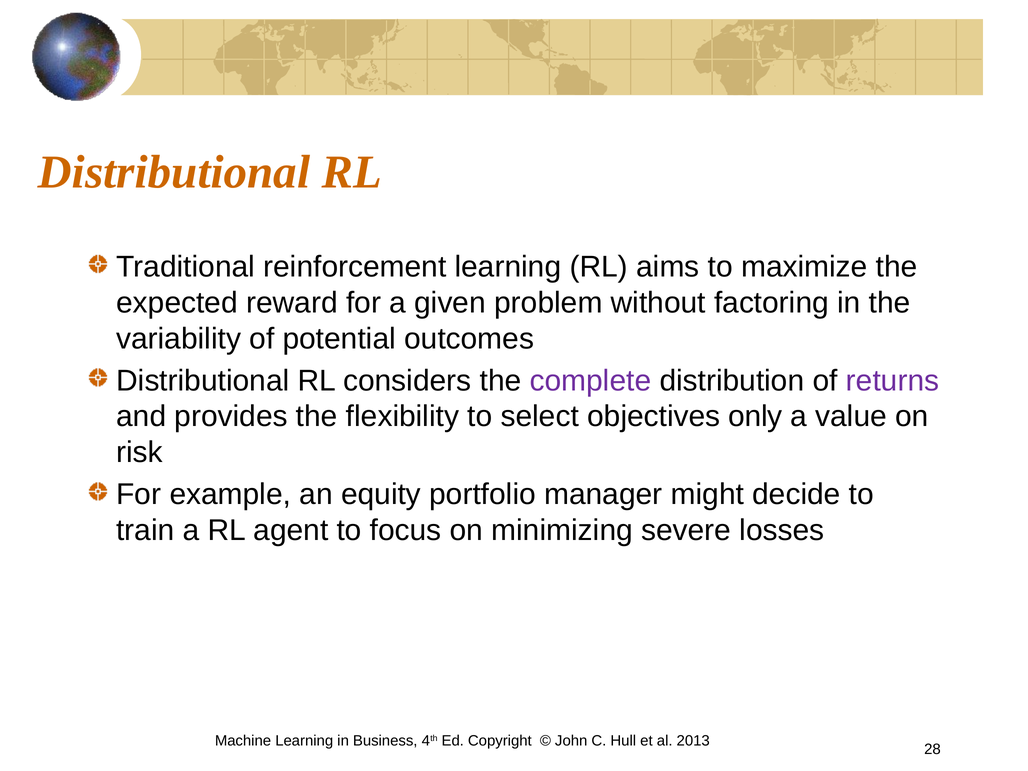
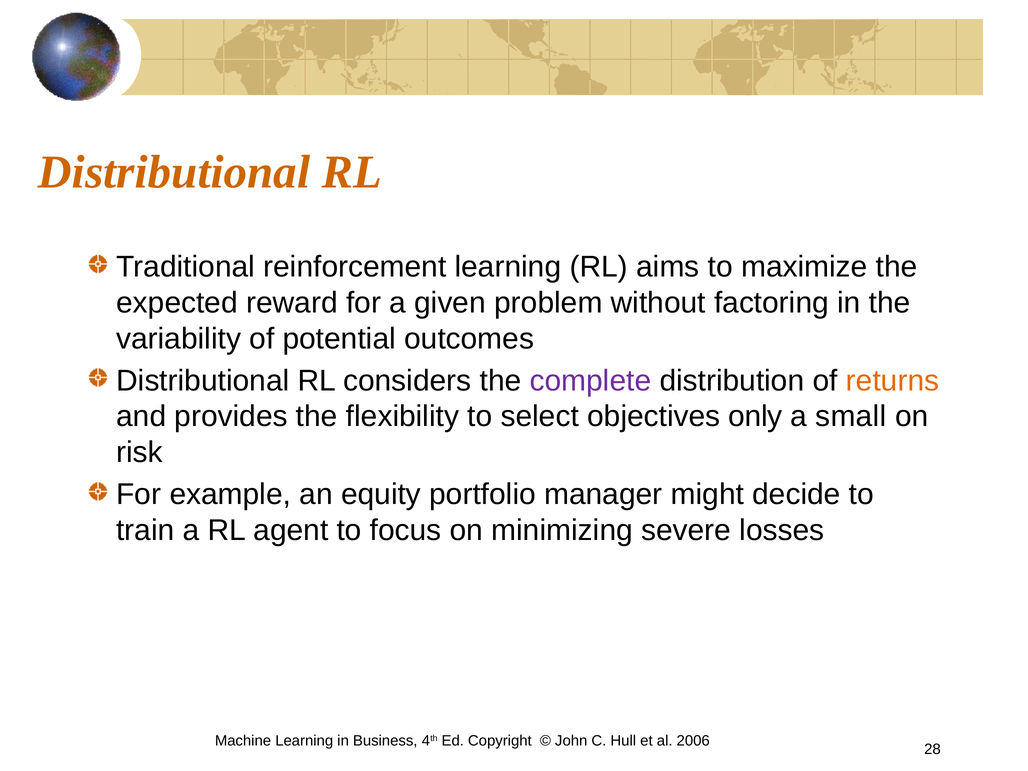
returns colour: purple -> orange (893, 381)
value: value -> small (851, 417)
2013: 2013 -> 2006 (693, 741)
